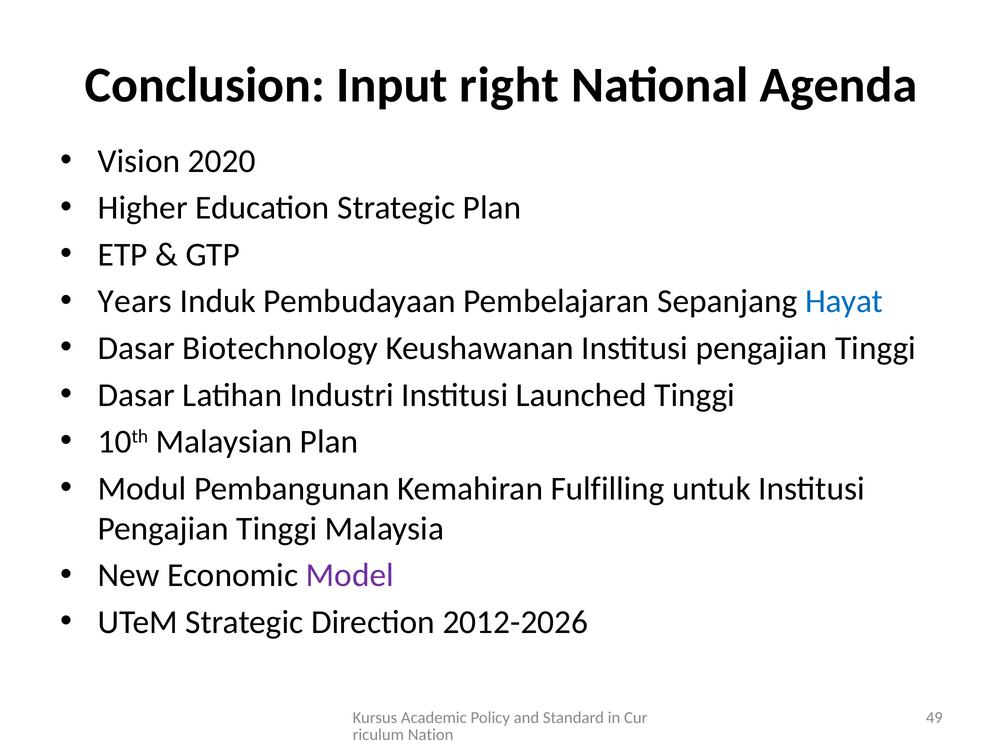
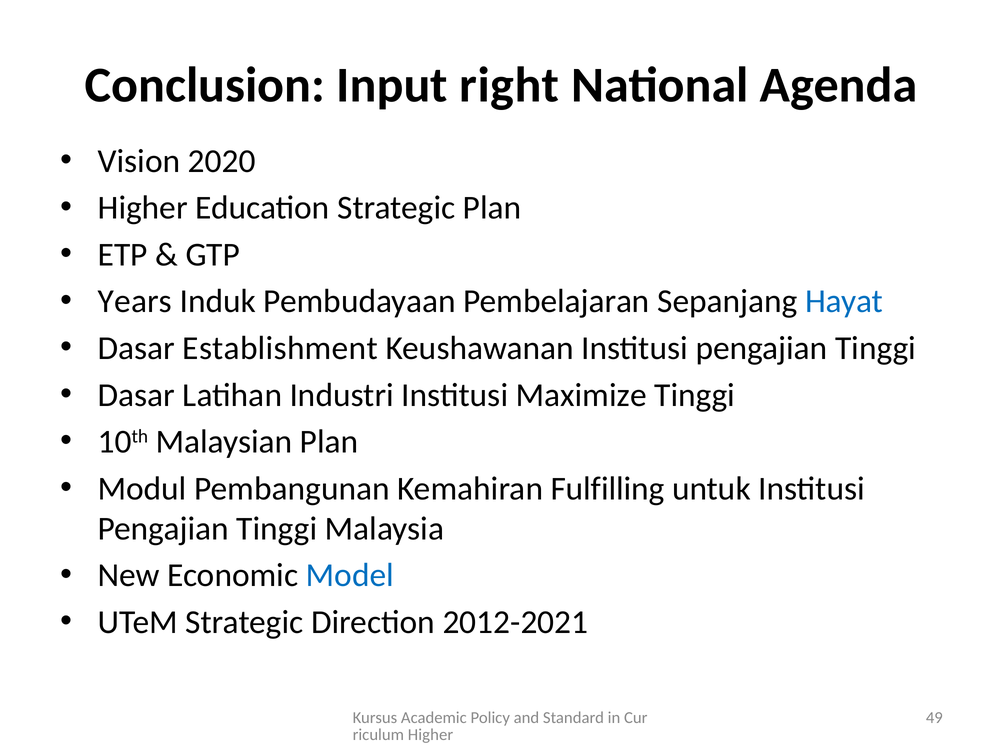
Biotechnology: Biotechnology -> Establishment (280, 348)
Launched: Launched -> Maximize (581, 395)
Model colour: purple -> blue (350, 576)
2012-2026: 2012-2026 -> 2012-2021 (515, 622)
Nation: Nation -> Higher (431, 735)
